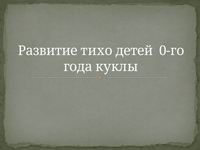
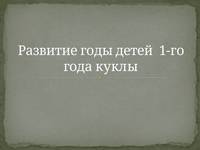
тихо: тихо -> годы (97, 51)
0-го: 0-го -> 1-го (172, 51)
